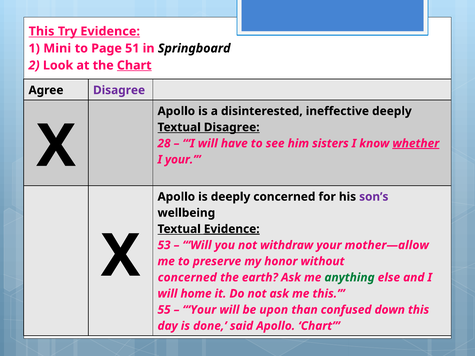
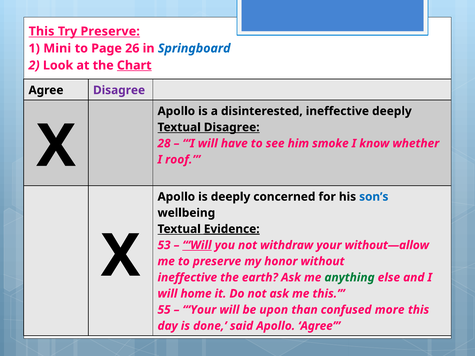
Try Evidence: Evidence -> Preserve (110, 31)
51: 51 -> 26 (132, 48)
Springboard colour: black -> blue (194, 48)
sisters: sisters -> smoke (330, 144)
whether underline: present -> none (416, 144)
I your: your -> roof (183, 160)
son’s colour: purple -> blue (374, 197)
Will underline: none -> present (197, 245)
mother—allow: mother—allow -> without—allow (387, 245)
concerned: concerned -> ineffective (187, 278)
down: down -> more (390, 310)
Apollo Chart: Chart -> Agree (319, 326)
